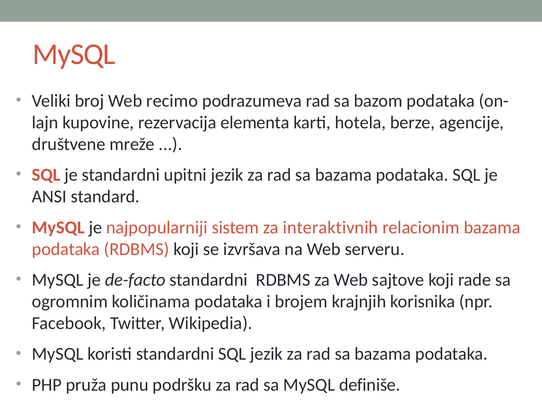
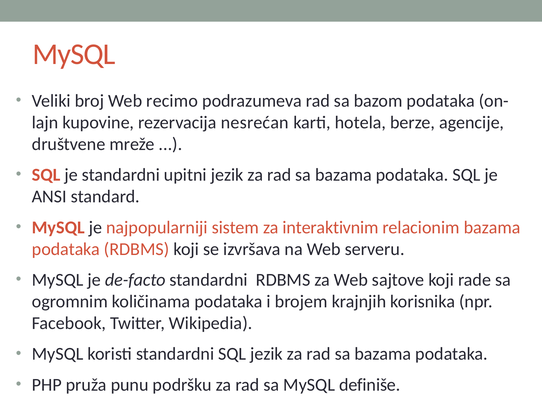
elementa: elementa -> nesrećan (255, 122)
interaktivnih: interaktivnih -> interaktivnim (331, 227)
